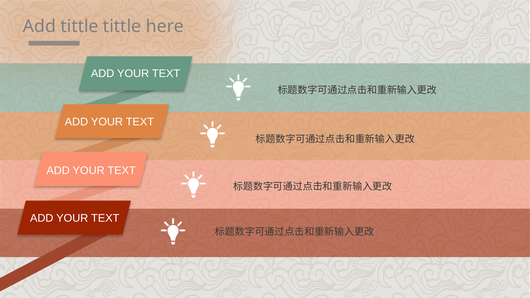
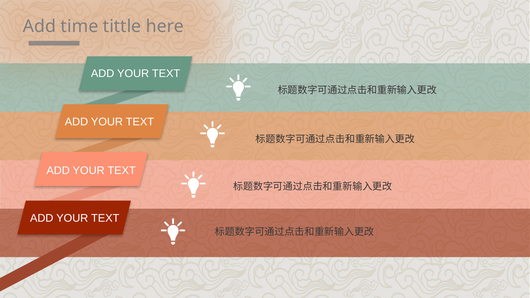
Add tittle: tittle -> time (79, 26)
